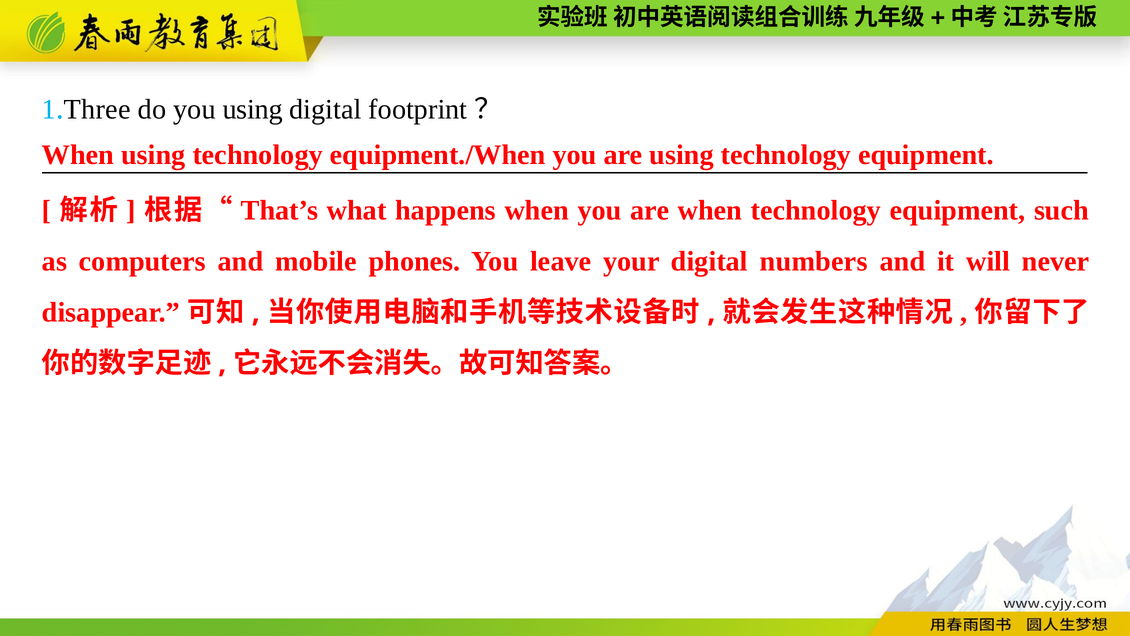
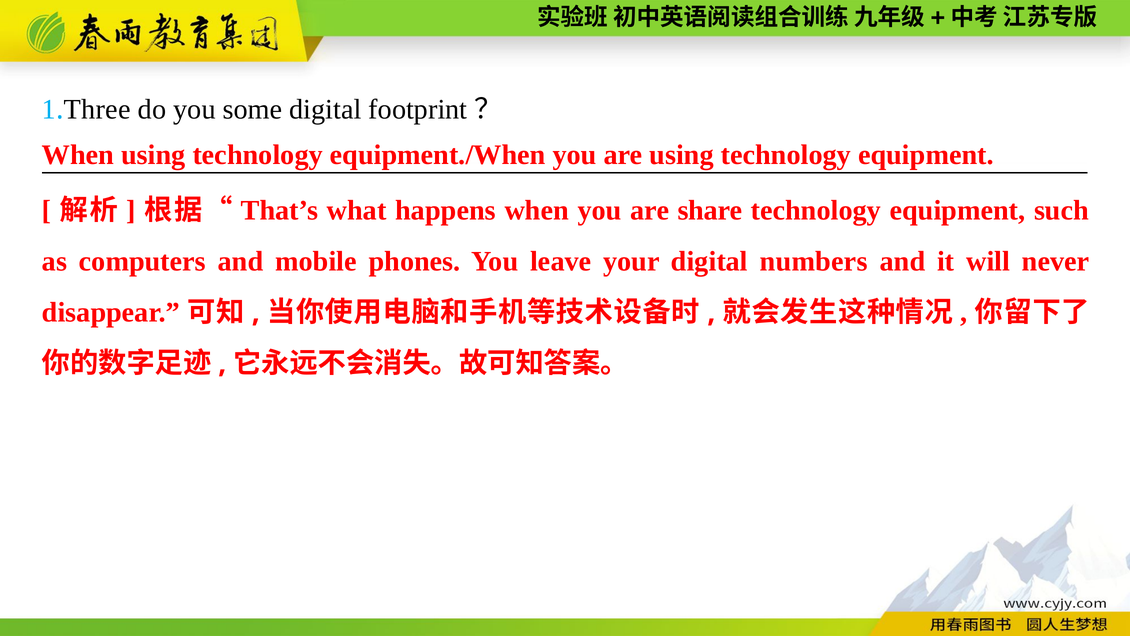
you using: using -> some (252, 109)
are when: when -> share (710, 211)
